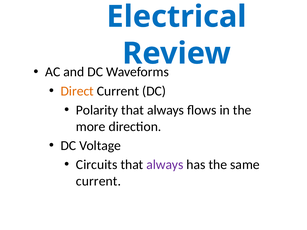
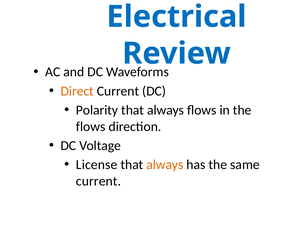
more: more -> flows (91, 127)
Circuits: Circuits -> License (97, 165)
always colour: purple -> orange (165, 165)
